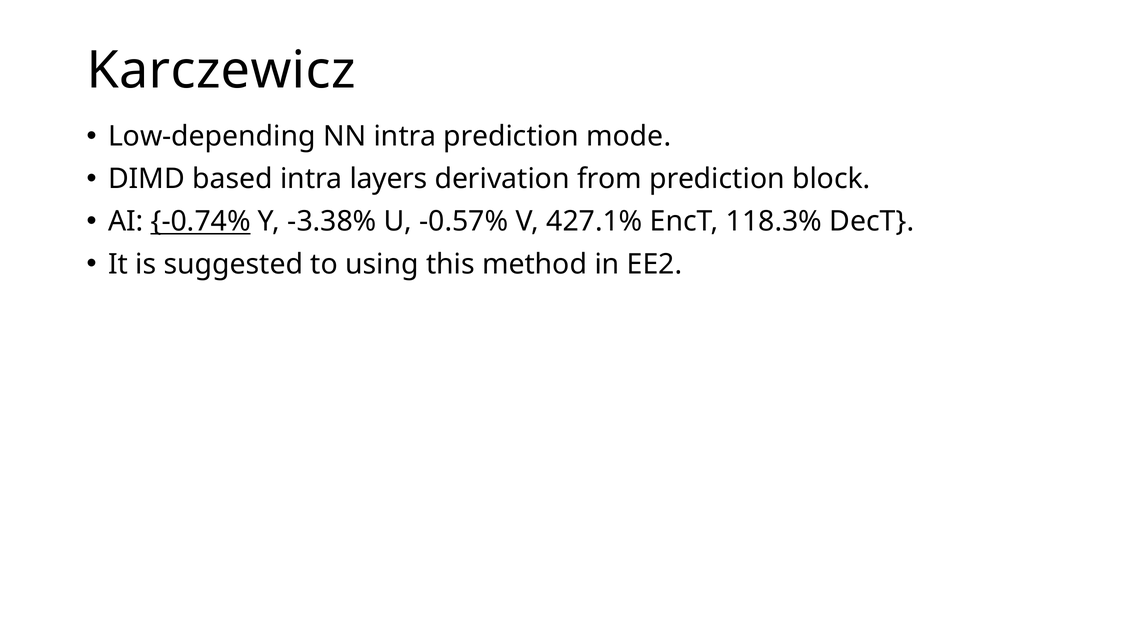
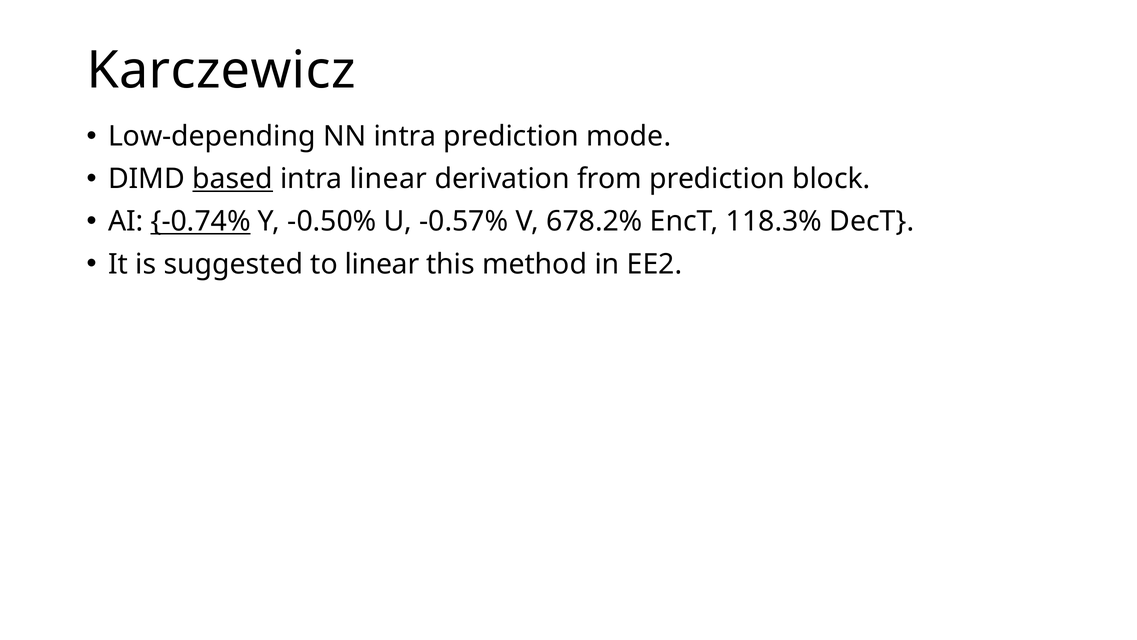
based underline: none -> present (233, 179)
intra layers: layers -> linear (388, 179)
-3.38%: -3.38% -> -0.50% (332, 221)
427.1%: 427.1% -> 678.2% (594, 221)
to using: using -> linear (382, 264)
